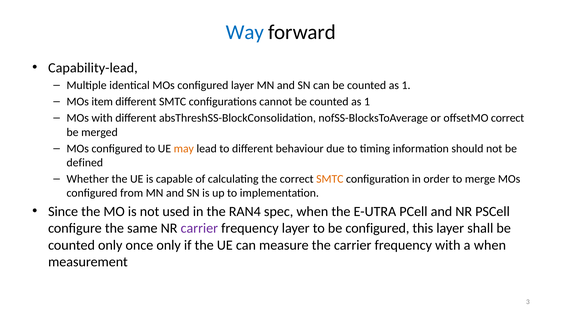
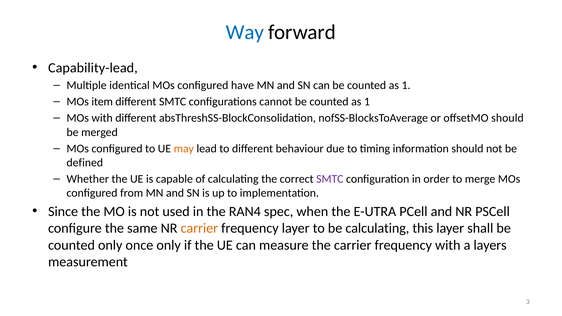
configured layer: layer -> have (243, 85)
offsetMO correct: correct -> should (507, 118)
SMTC colour: orange -> purple (330, 179)
carrier colour: purple -> orange (199, 228)
be configured: configured -> calculating (377, 228)
a when: when -> layers (490, 245)
